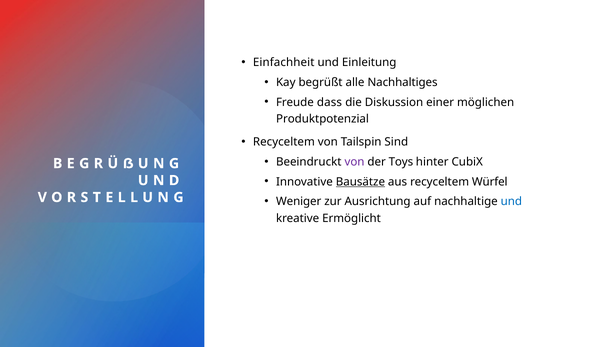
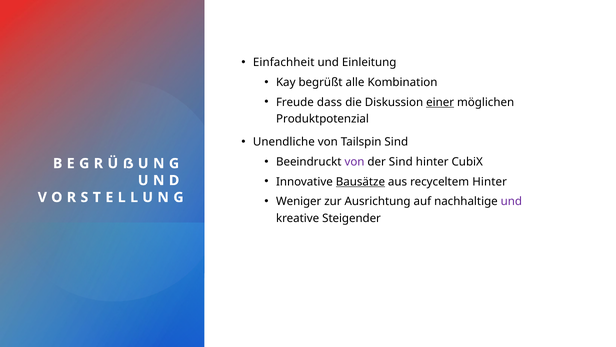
Nachhaltiges: Nachhaltiges -> Kombination (403, 82)
einer underline: none -> present (440, 102)
Recyceltem: Recyceltem -> Unendliche (284, 142)
der Toys: Toys -> Sind (401, 162)
recyceltem Würfel: Würfel -> Hinter (490, 181)
und colour: blue -> purple (511, 201)
Ermöglicht: Ermöglicht -> Steigender (352, 218)
